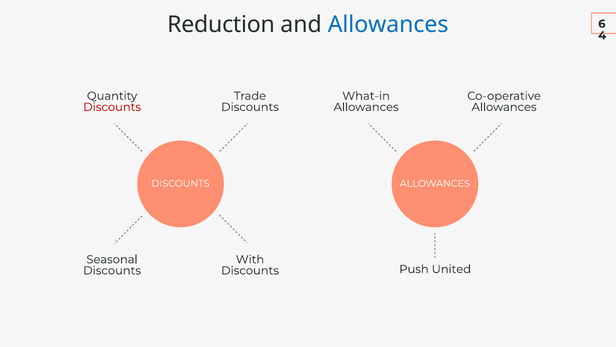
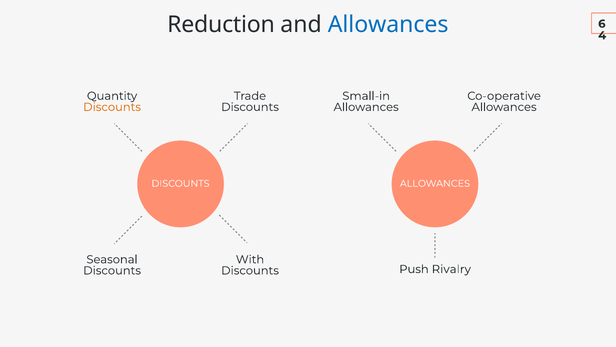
What-in: What-in -> Small-in (366, 96)
Discounts colour: red -> orange (112, 107)
United: United -> Rivalry (451, 269)
